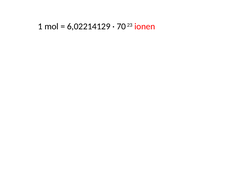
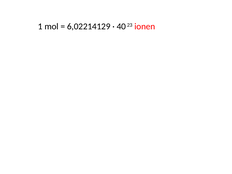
70: 70 -> 40 (121, 26)
